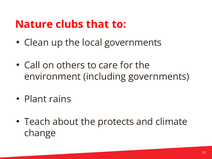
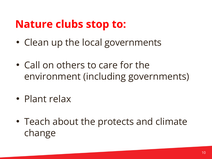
that: that -> stop (98, 24)
rains: rains -> relax (60, 99)
